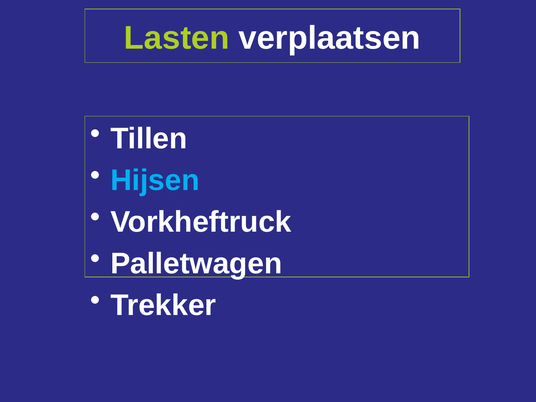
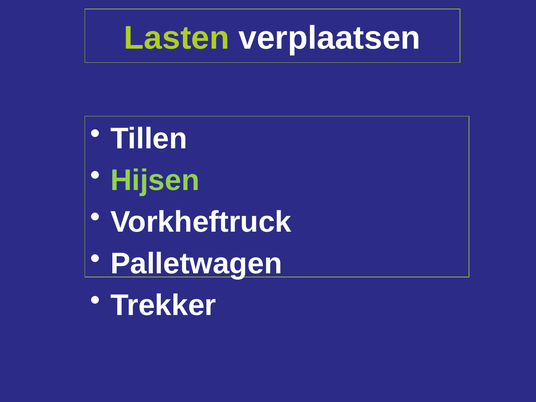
Hijsen colour: light blue -> light green (155, 180)
